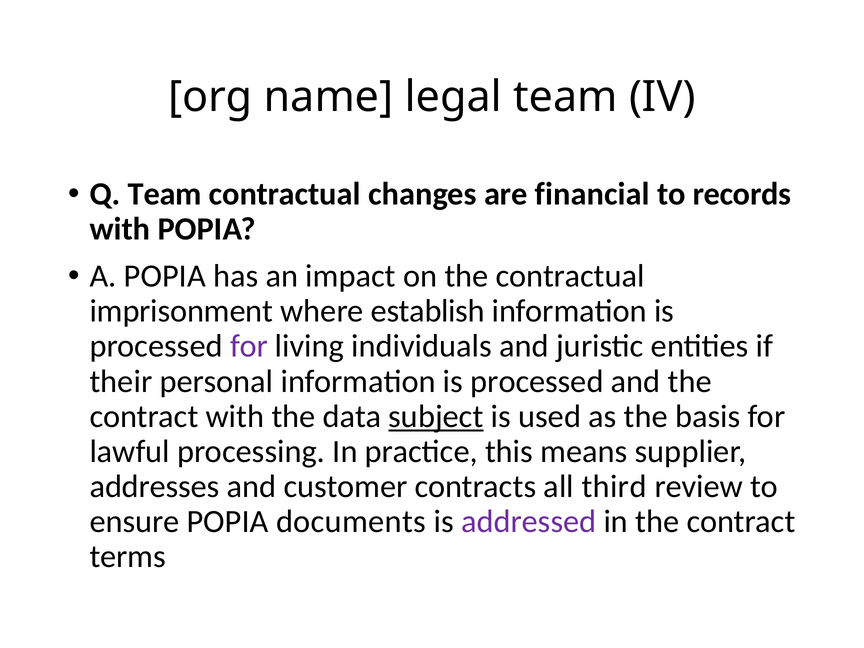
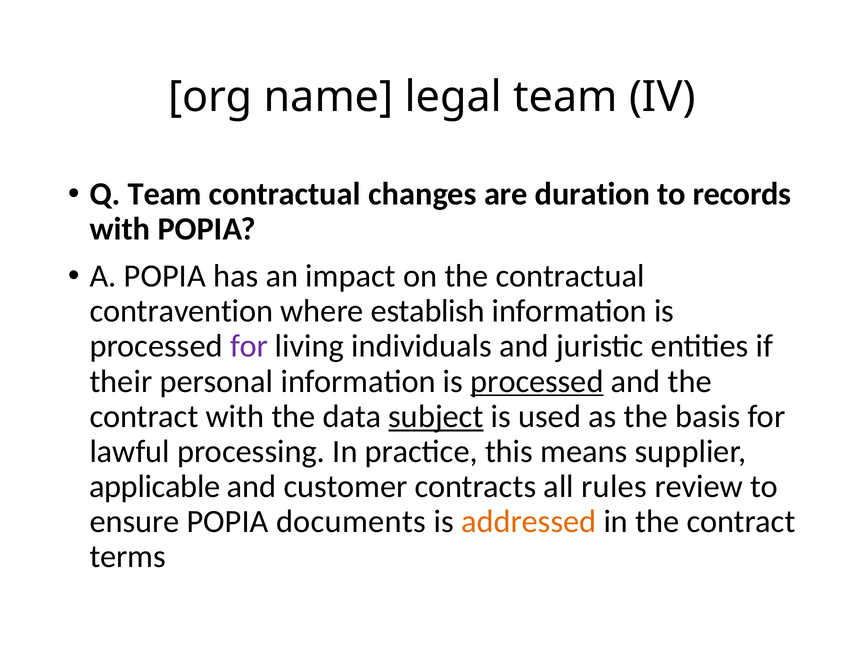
financial: financial -> duration (592, 194)
imprisonment: imprisonment -> contravention (181, 311)
processed underline: none -> present (537, 381)
addresses: addresses -> applicable (155, 486)
third: third -> rules (614, 486)
addressed colour: purple -> orange (529, 521)
